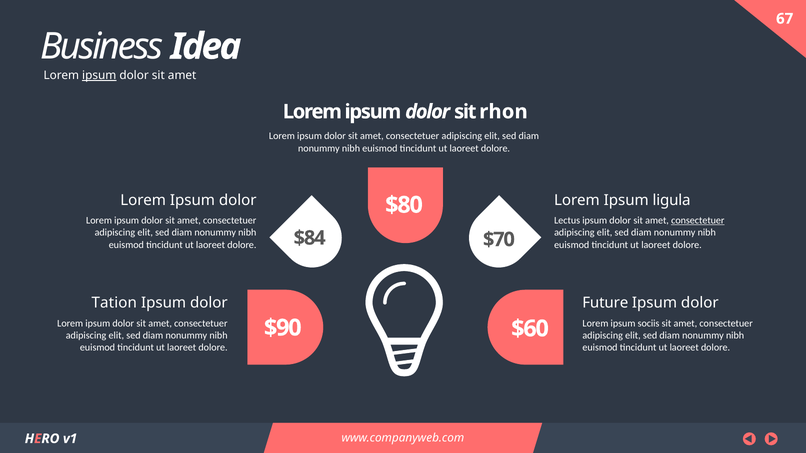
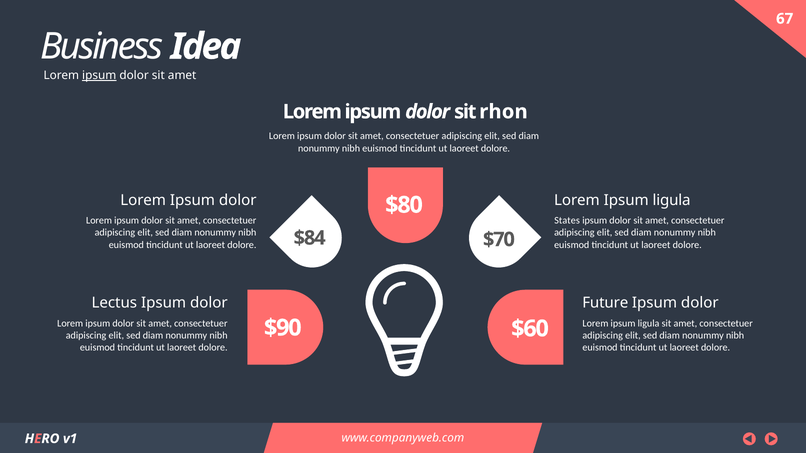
Lectus: Lectus -> States (567, 221)
consectetuer underline: present -> none (698, 221)
Tation: Tation -> Lectus (114, 303)
sociis: sociis -> ligula (649, 324)
